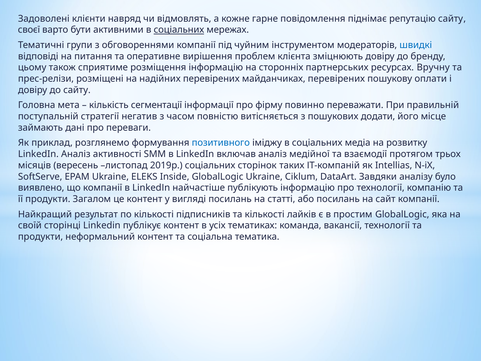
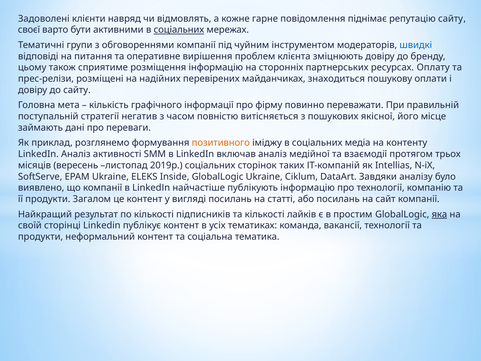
Вручну: Вручну -> Оплату (433, 67)
майданчиках перевірених: перевірених -> знаходиться (336, 79)
сегментації: сегментації -> графічного (156, 105)
додати: додати -> якісної (378, 116)
позитивного colour: blue -> orange (221, 143)
розвитку: розвитку -> контенту (407, 143)
яка underline: none -> present (439, 214)
